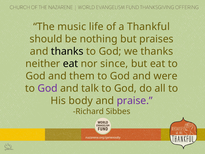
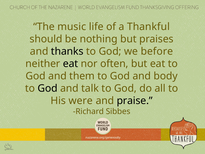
we thanks: thanks -> before (157, 51)
since: since -> often (114, 64)
were: were -> body (166, 76)
God colour: purple -> black (48, 88)
body: body -> were (81, 100)
praise colour: purple -> black (135, 100)
